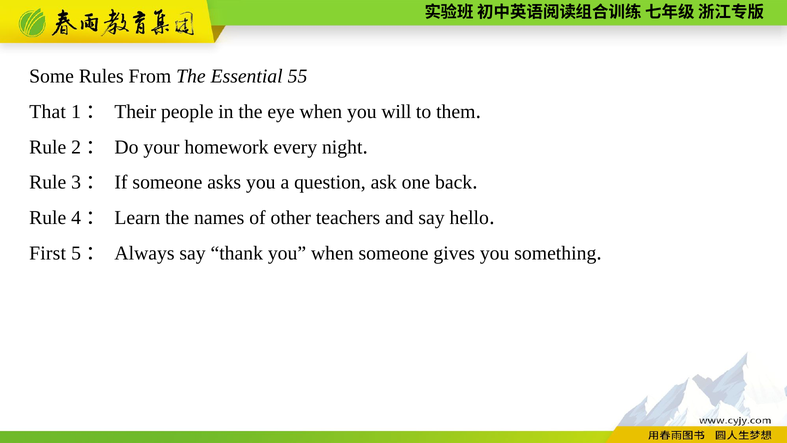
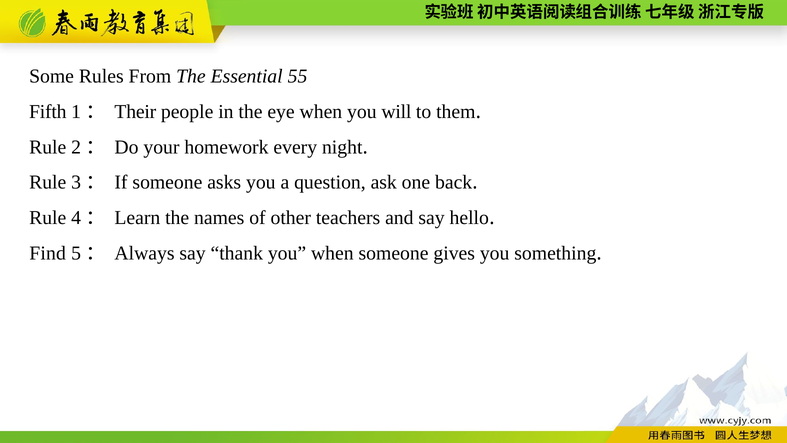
That: That -> Fifth (48, 112)
First: First -> Find (48, 253)
